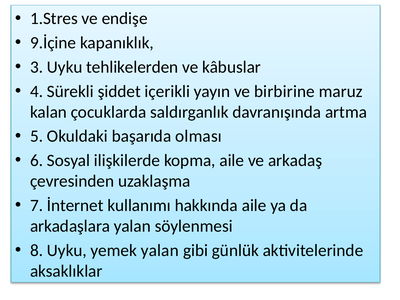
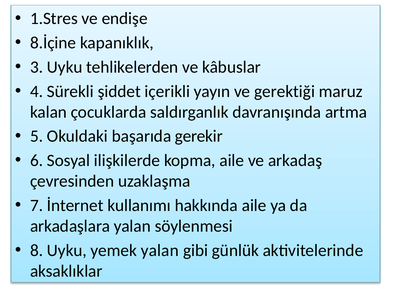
9.İçine: 9.İçine -> 8.İçine (53, 43)
birbirine: birbirine -> gerektiği (285, 91)
olması: olması -> gerekir (199, 136)
